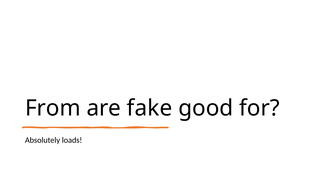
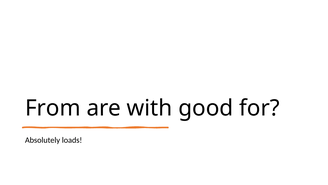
fake: fake -> with (149, 108)
